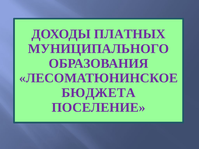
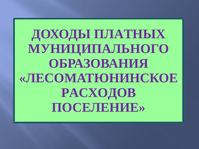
БЮДЖЕТА: БЮДЖЕТА -> РАСХОДОВ (99, 93)
